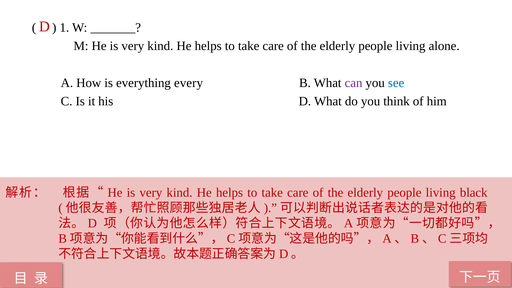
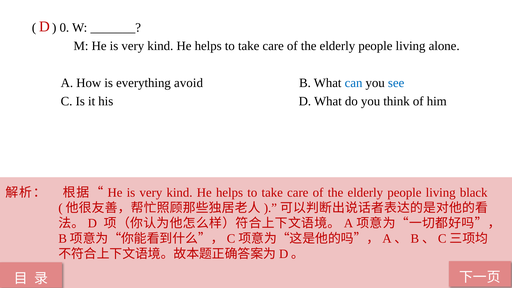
1: 1 -> 0 (64, 28)
every: every -> avoid (189, 83)
can colour: purple -> blue (354, 83)
